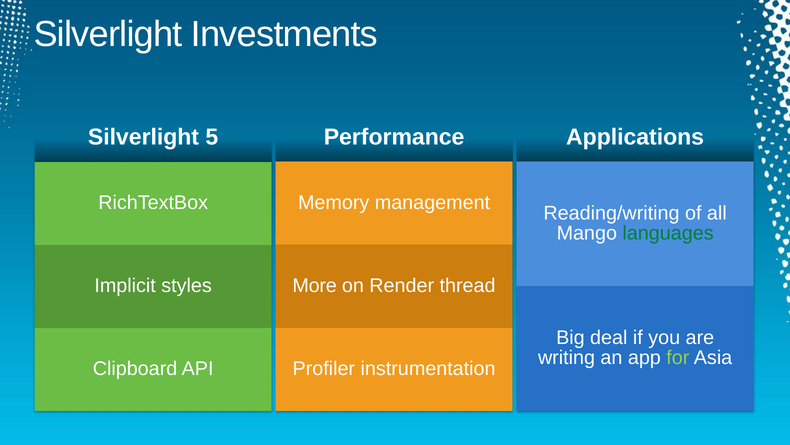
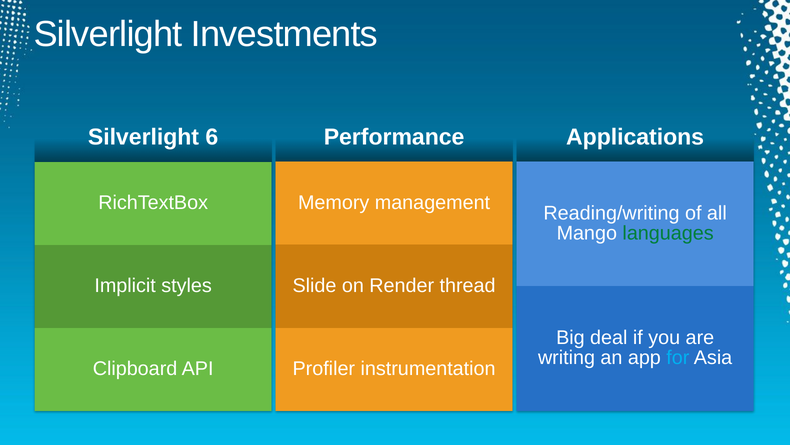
5: 5 -> 6 (212, 137)
More: More -> Slide (314, 285)
for colour: light green -> light blue (678, 357)
